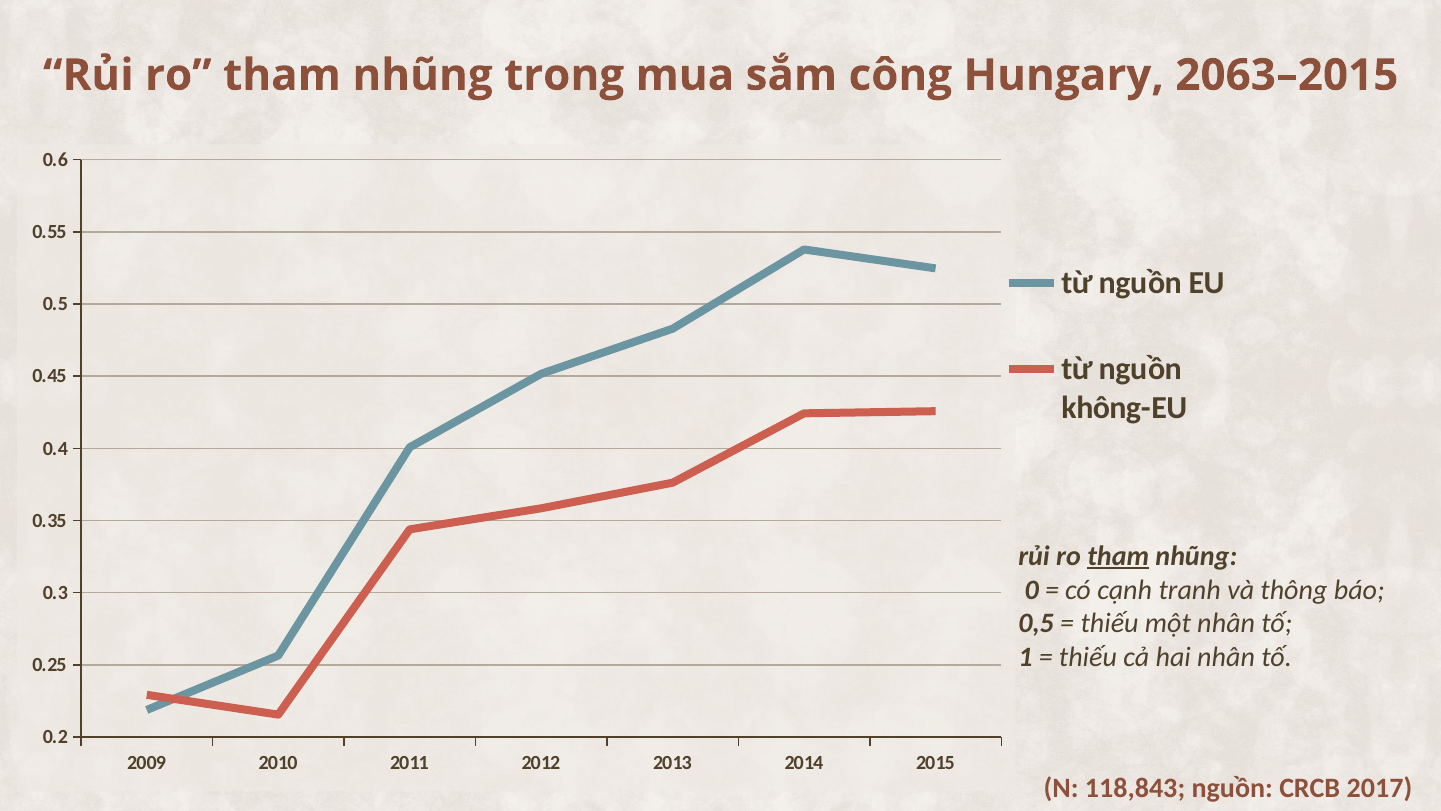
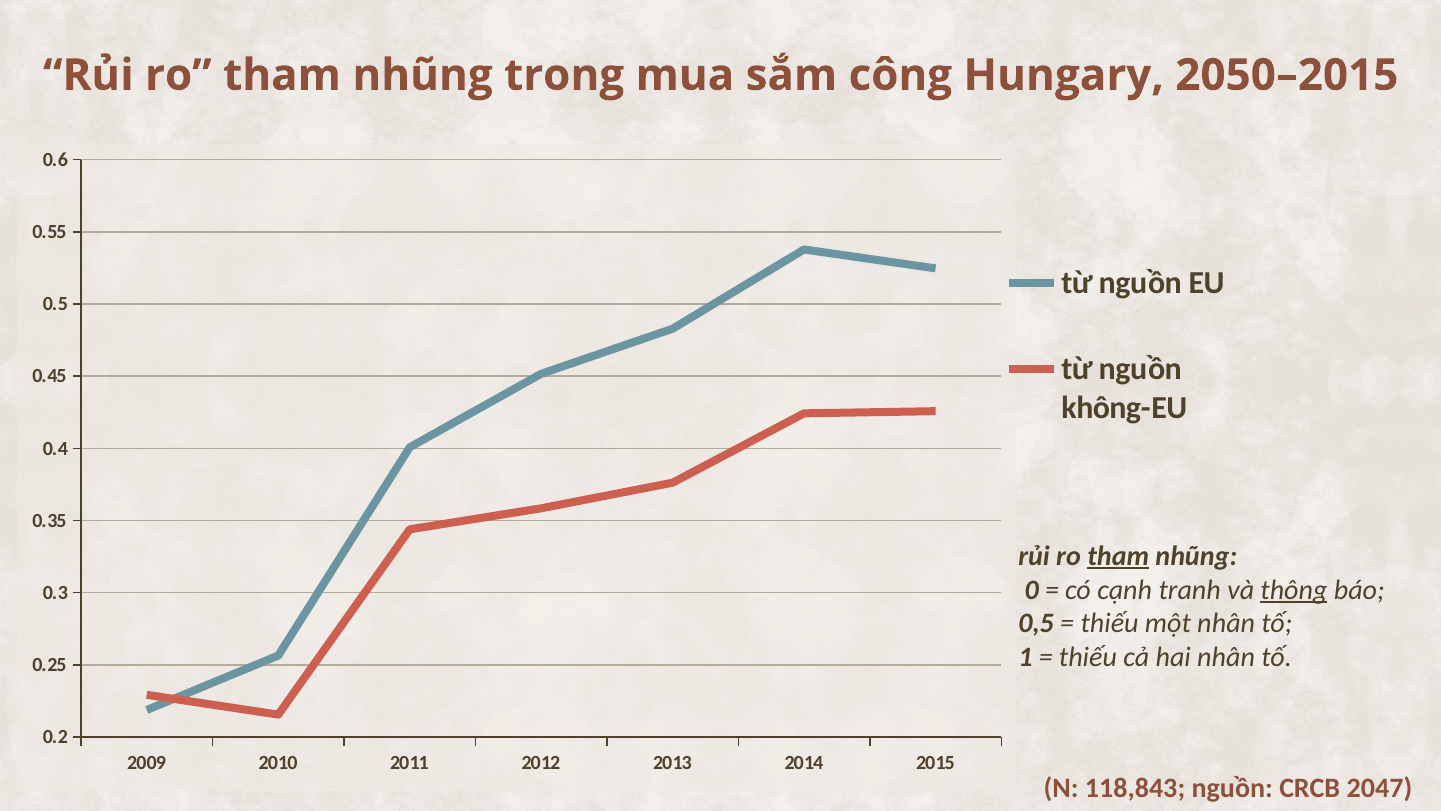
2063–2015: 2063–2015 -> 2050–2015 (1287, 75)
thông underline: none -> present (1294, 590)
2017: 2017 -> 2047 (1379, 788)
